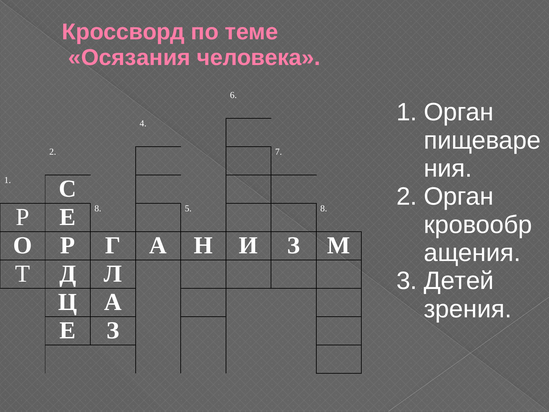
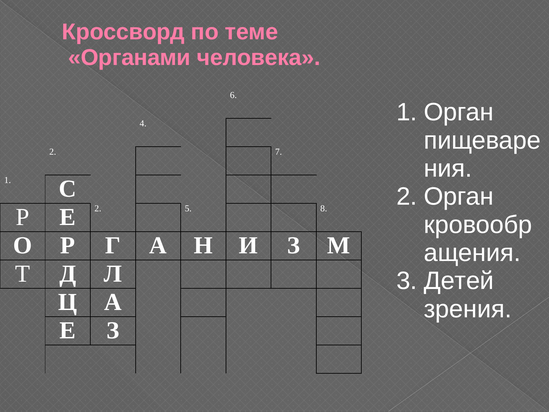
Осязания: Осязания -> Органами (129, 58)
Е 8: 8 -> 2 (98, 208)
